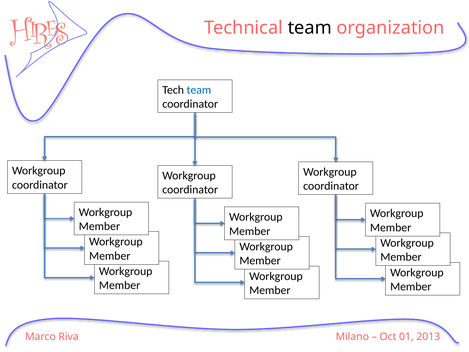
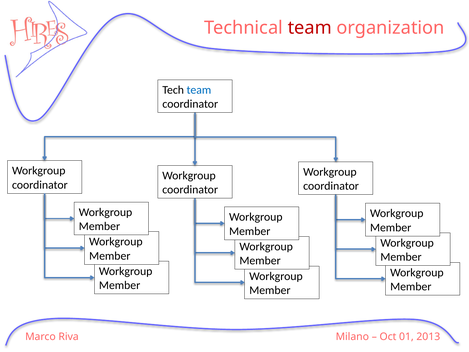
team colour: black -> red (310, 28)
